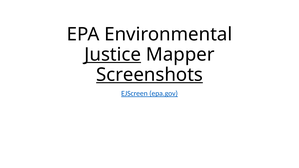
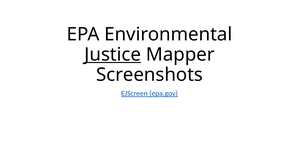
Screenshots underline: present -> none (150, 75)
